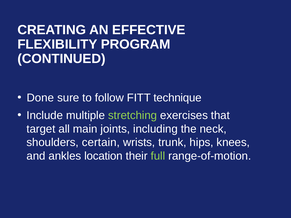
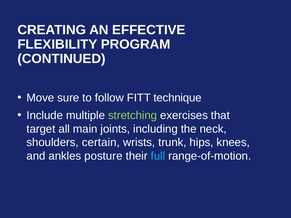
Done: Done -> Move (40, 98)
location: location -> posture (103, 156)
full colour: light green -> light blue (158, 156)
